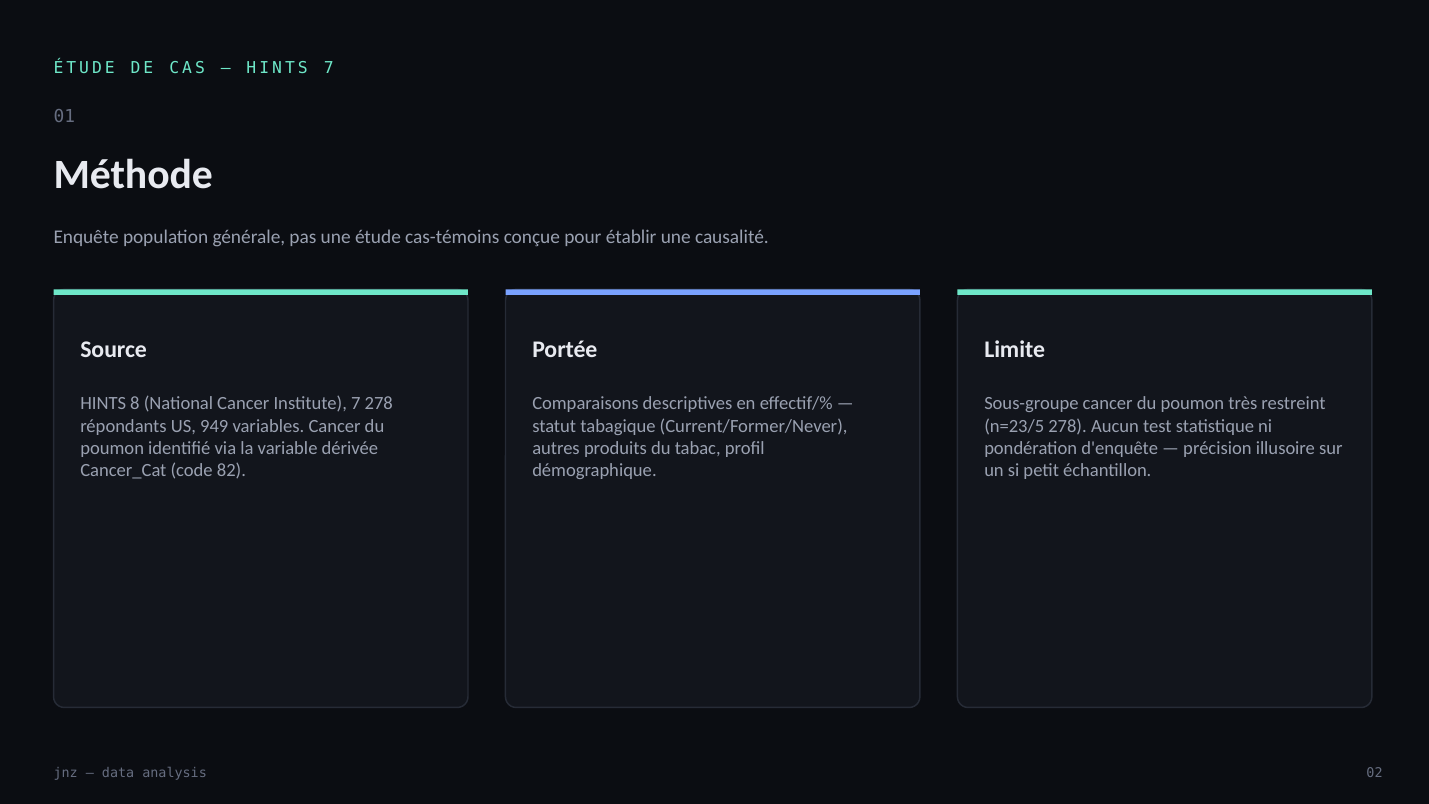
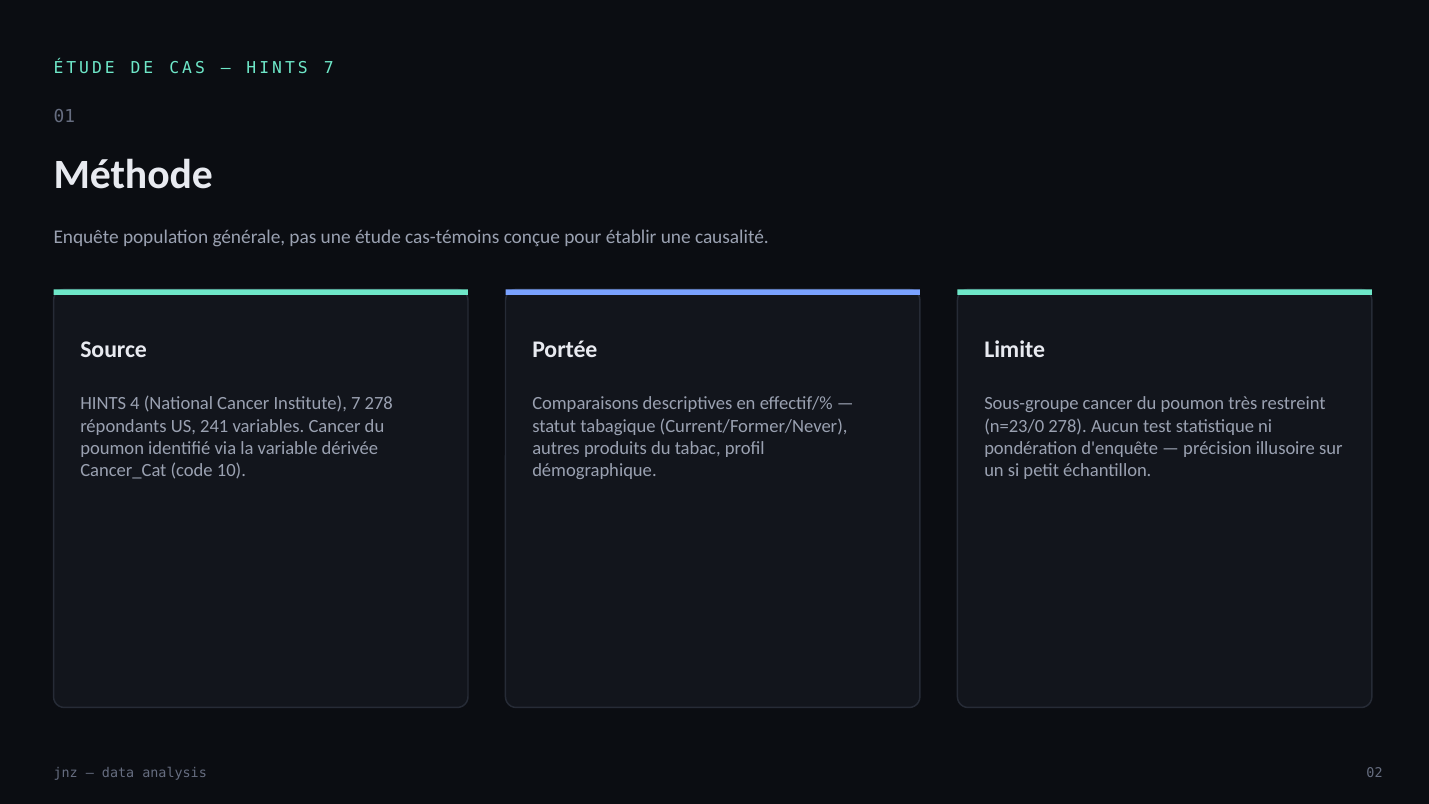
8: 8 -> 4 (135, 404)
949: 949 -> 241 (214, 426)
n=23/5: n=23/5 -> n=23/0 (1014, 426)
82: 82 -> 10 (231, 471)
